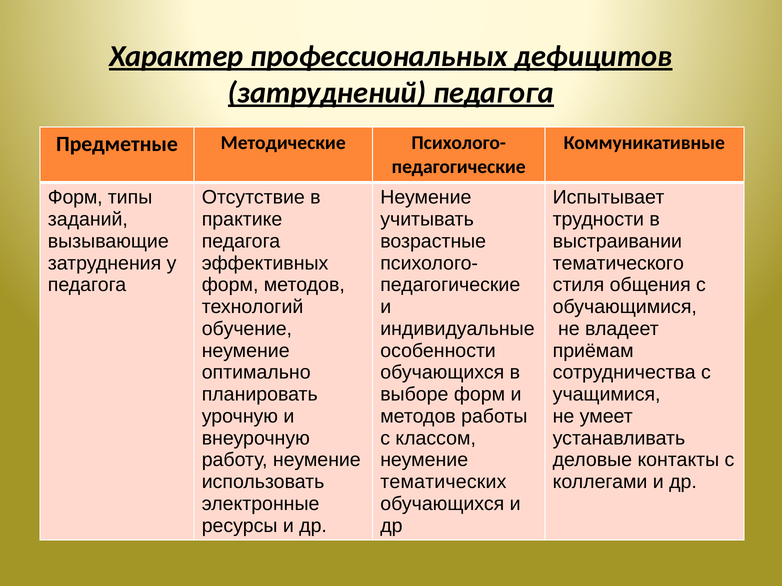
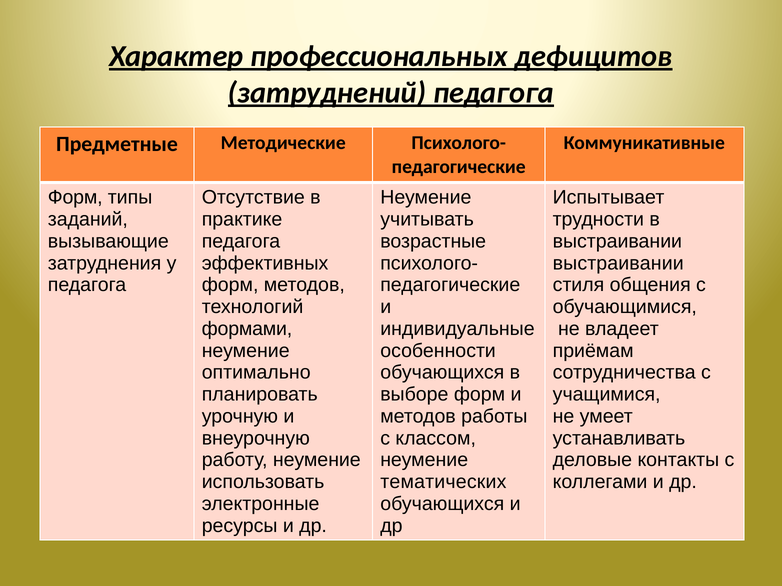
тематического: тематического -> выстраивании (618, 263)
обучение: обучение -> формами (247, 329)
